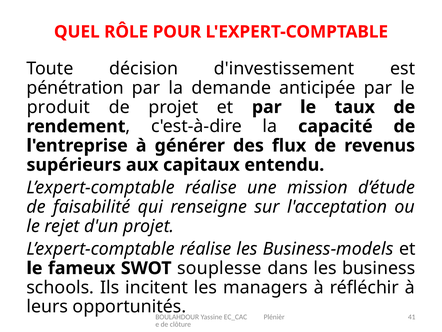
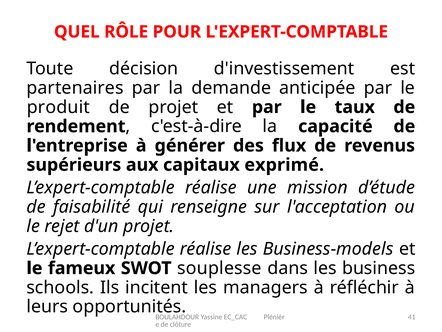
pénétration: pénétration -> partenaires (75, 88)
entendu: entendu -> exprimé (284, 165)
